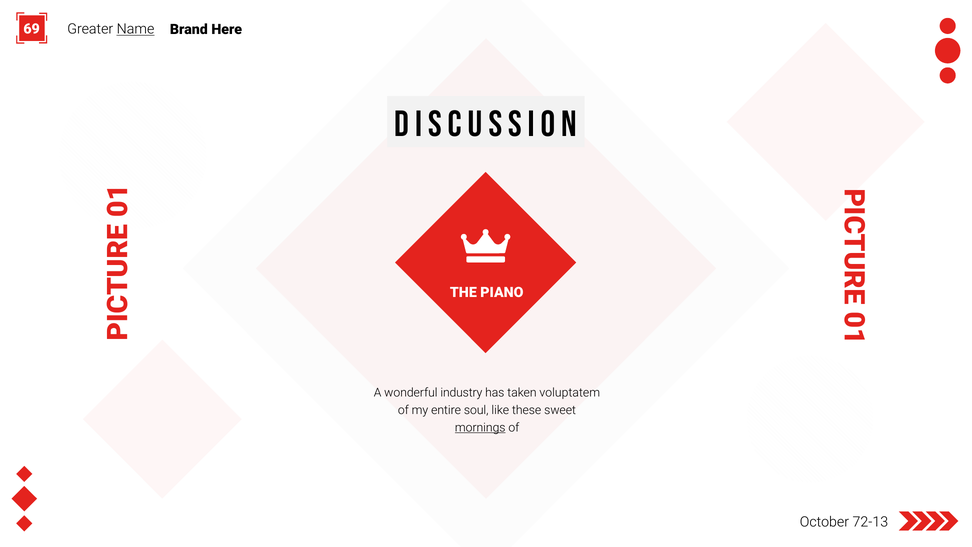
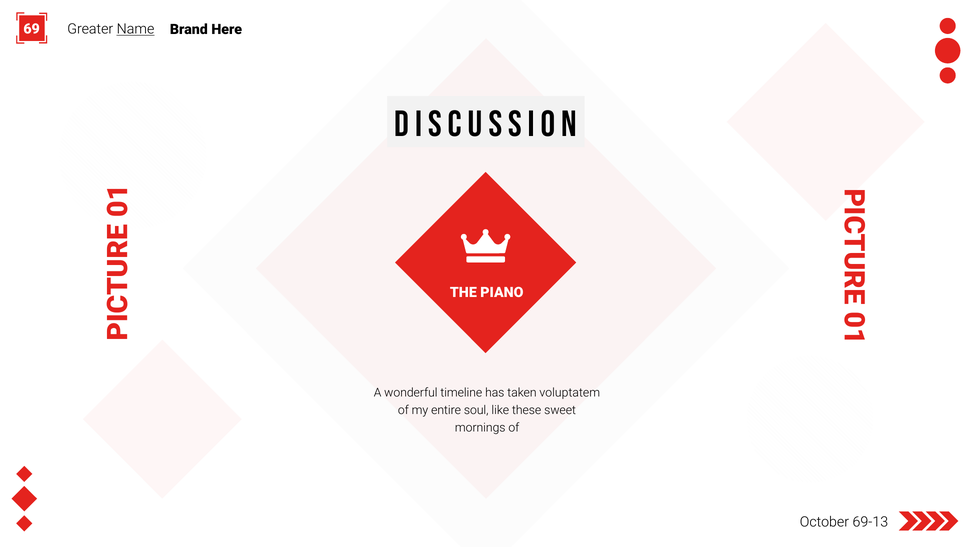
industry: industry -> timeline (461, 392)
mornings underline: present -> none (480, 427)
72-13: 72-13 -> 69-13 (870, 522)
